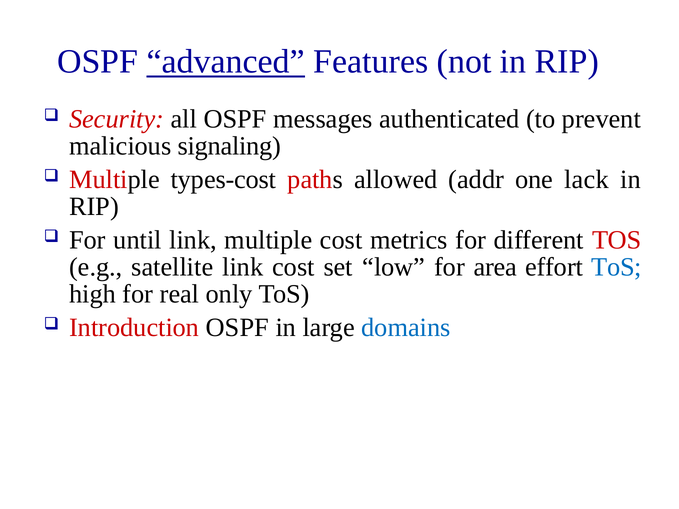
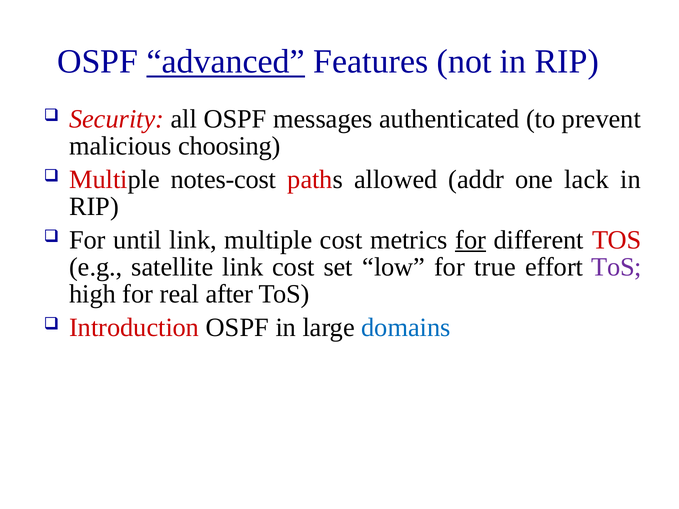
signaling: signaling -> choosing (229, 146)
types-cost: types-cost -> notes-cost (224, 180)
for underline: none -> present (471, 240)
area: area -> true (495, 267)
ToS colour: blue -> purple (617, 267)
only: only -> after (229, 294)
